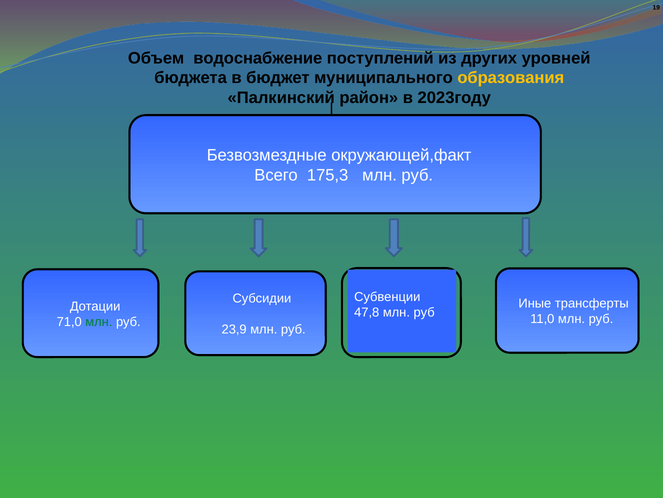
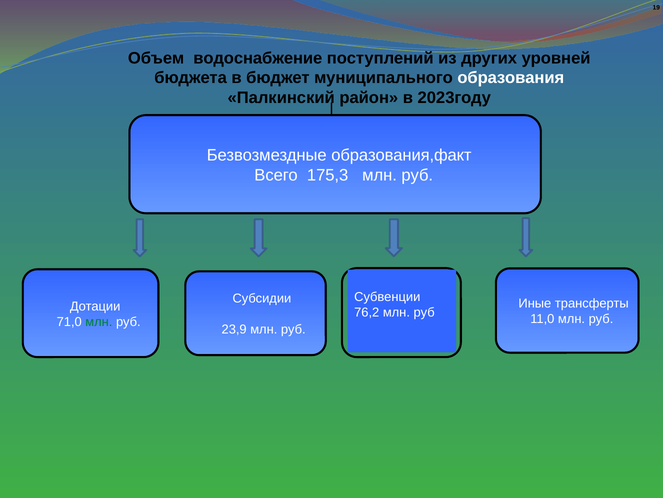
образования colour: yellow -> white (511, 78)
окружающей,факт: окружающей,факт -> образования,факт (401, 155)
47,8: 47,8 -> 76,2 (367, 312)
